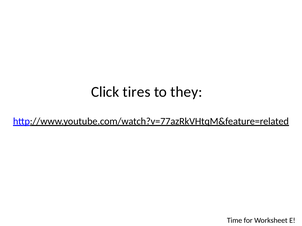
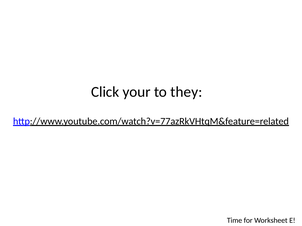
tires: tires -> your (137, 92)
